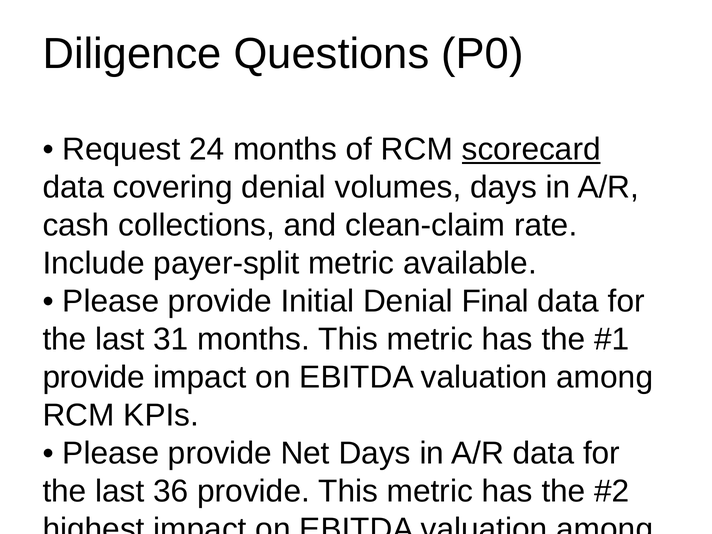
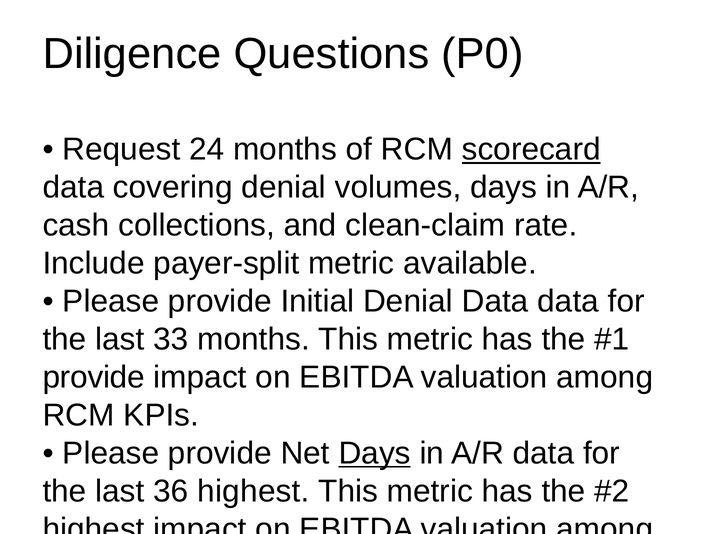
Denial Final: Final -> Data (495, 301)
31: 31 -> 33 (171, 339)
Days underline: none -> present (375, 453)
36 provide: provide -> highest (254, 491)
